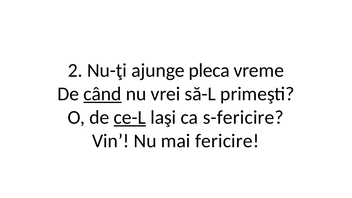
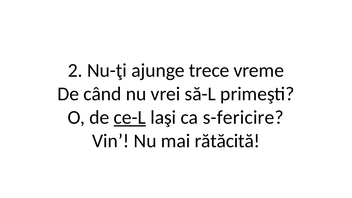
pleca: pleca -> trece (209, 70)
când underline: present -> none (102, 94)
fericire: fericire -> rătăcită (227, 141)
